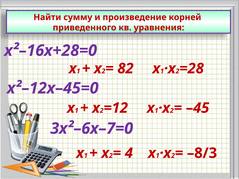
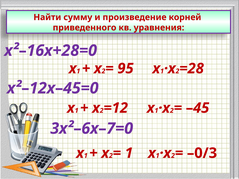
82: 82 -> 95 (126, 69)
4: 4 -> 1 (129, 153)
–8/3: –8/3 -> –0/3 (202, 153)
